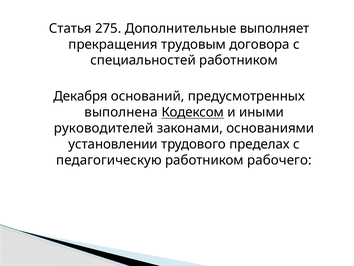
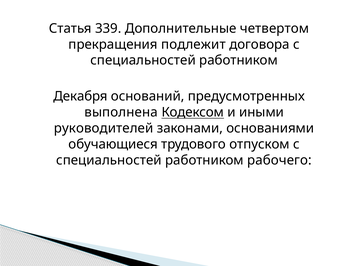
275: 275 -> 339 (108, 28)
выполняет: выполняет -> четвертом (274, 28)
трудовым: трудовым -> подлежит (193, 44)
установлении: установлении -> обучающиеся (113, 144)
пределах: пределах -> отпуском (259, 144)
педагогическую: педагогическую -> специальностей (109, 160)
